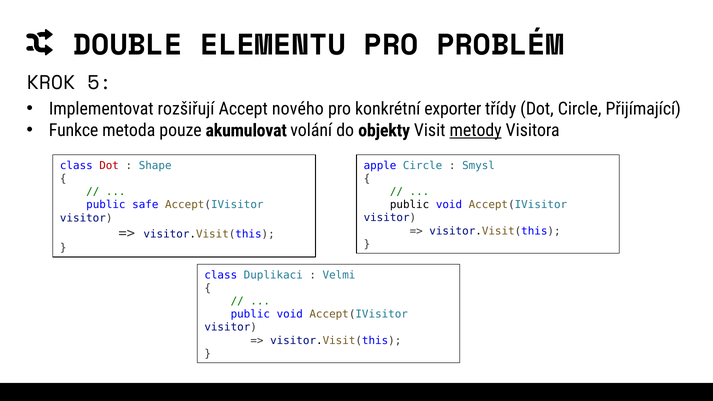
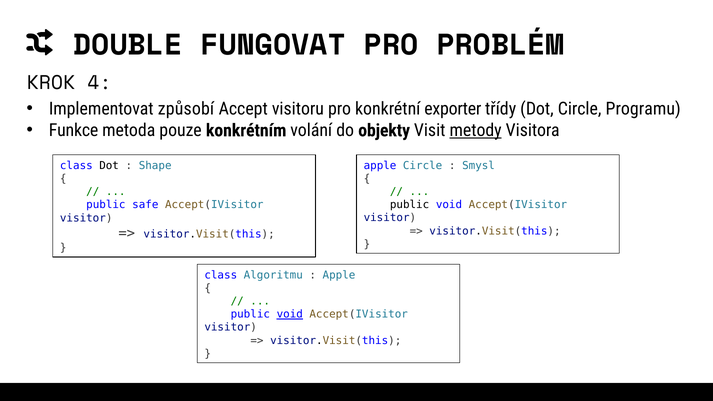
ELEMENTU: ELEMENTU -> FUNGOVAT (273, 45)
5: 5 -> 4 (99, 83)
rozšiřují: rozšiřují -> způsobí (186, 109)
nového: nového -> visitoru (298, 109)
Přijímající: Přijímající -> Programu (643, 109)
akumulovat: akumulovat -> konkrétním (246, 130)
Dot colour: red -> black (109, 166)
Duplikaci: Duplikaci -> Algoritmu (273, 275)
Velmi: Velmi -> Apple (339, 275)
void underline: none -> present (290, 314)
